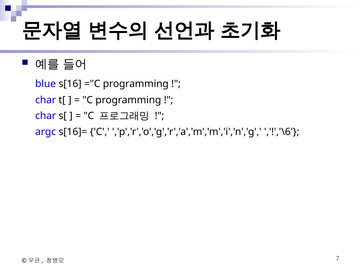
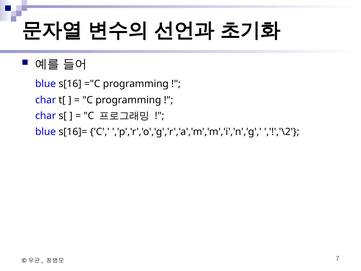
argc: argc -> blue (46, 132)
,'!','\6: ,'!','\6 -> ,'!','\2 (282, 132)
